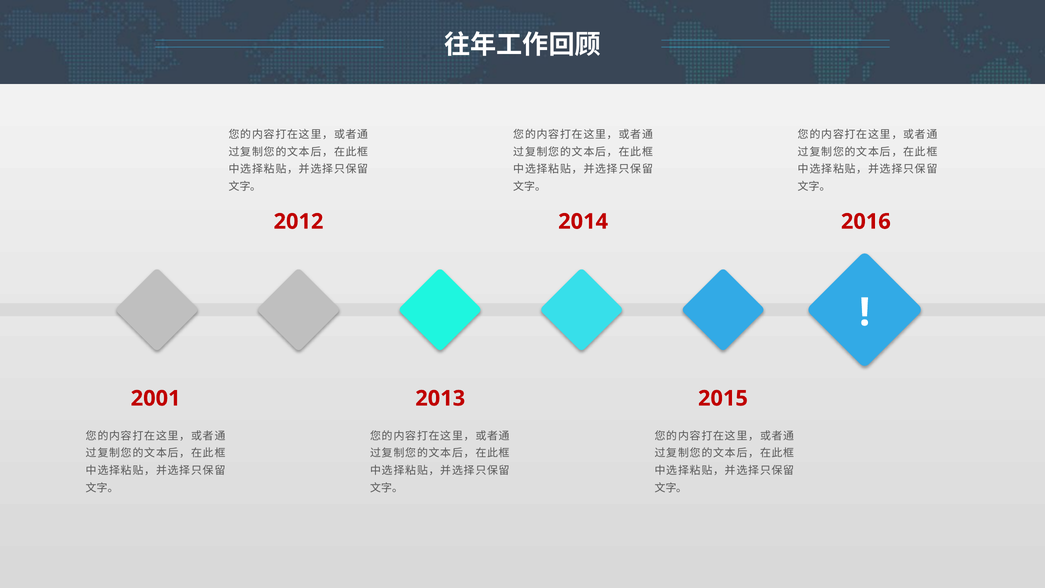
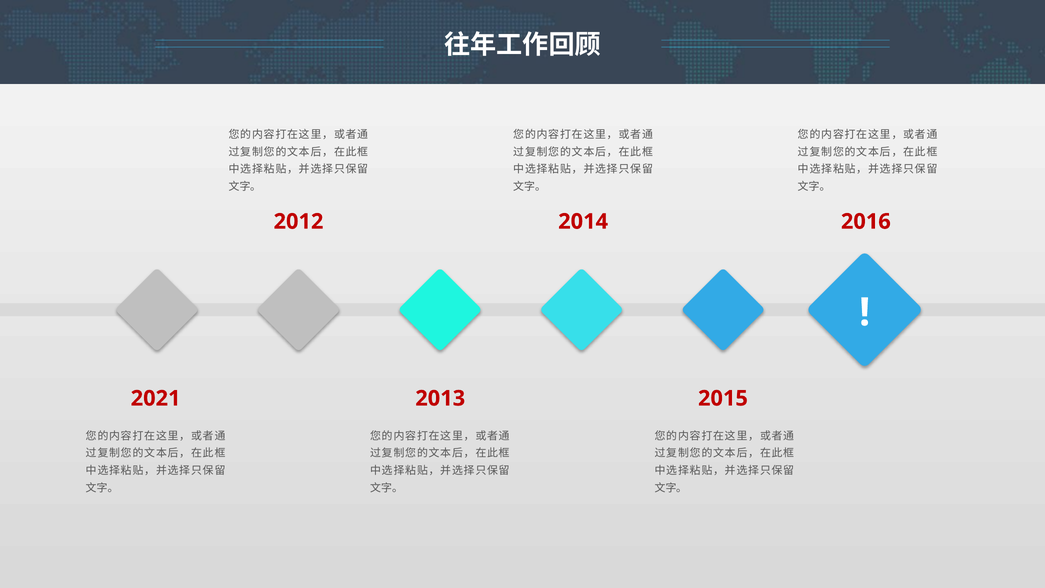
2001: 2001 -> 2021 (156, 398)
